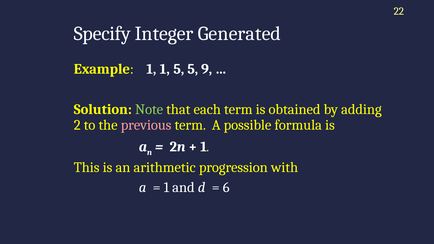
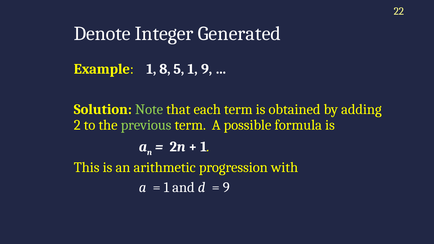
Specify: Specify -> Denote (102, 34)
1 1: 1 -> 8 (165, 69)
5 5: 5 -> 1 (193, 69)
previous colour: pink -> light green (146, 125)
6: 6 -> 9 (226, 188)
